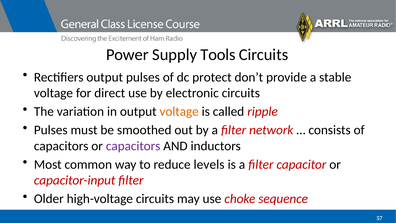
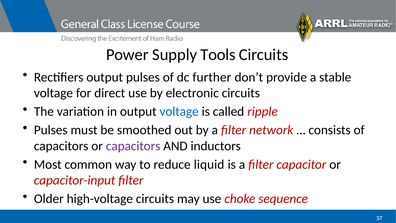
protect: protect -> further (212, 77)
voltage colour: orange -> blue (179, 111)
levels: levels -> liquid (209, 164)
